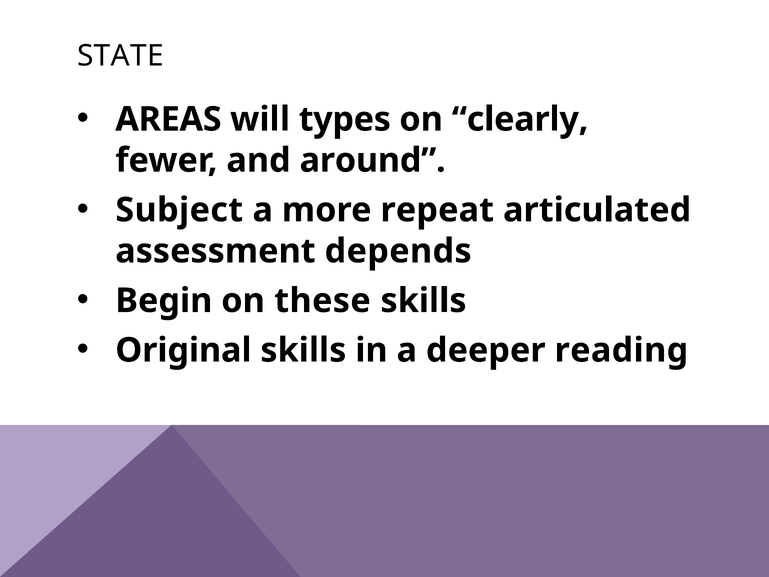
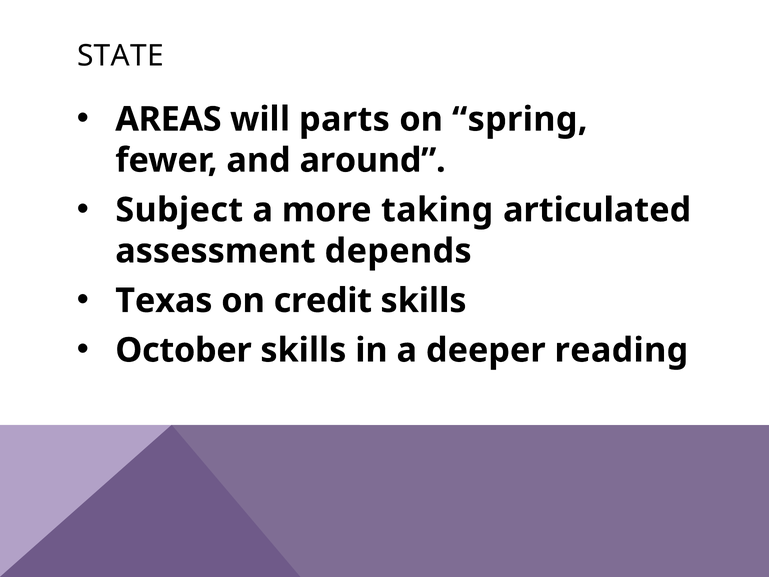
types: types -> parts (344, 119)
clearly: clearly -> spring (520, 119)
repeat: repeat -> taking (437, 210)
Begin: Begin -> Texas (164, 301)
these: these -> credit (323, 301)
Original: Original -> October (184, 350)
